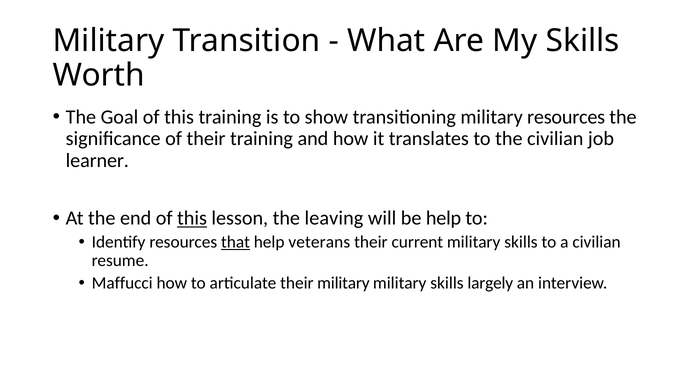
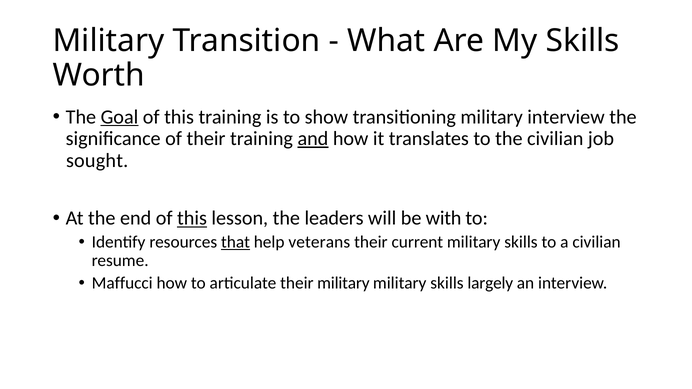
Goal underline: none -> present (119, 117)
military resources: resources -> interview (566, 117)
and underline: none -> present (313, 139)
learner: learner -> sought (97, 160)
leaving: leaving -> leaders (334, 218)
be help: help -> with (444, 218)
